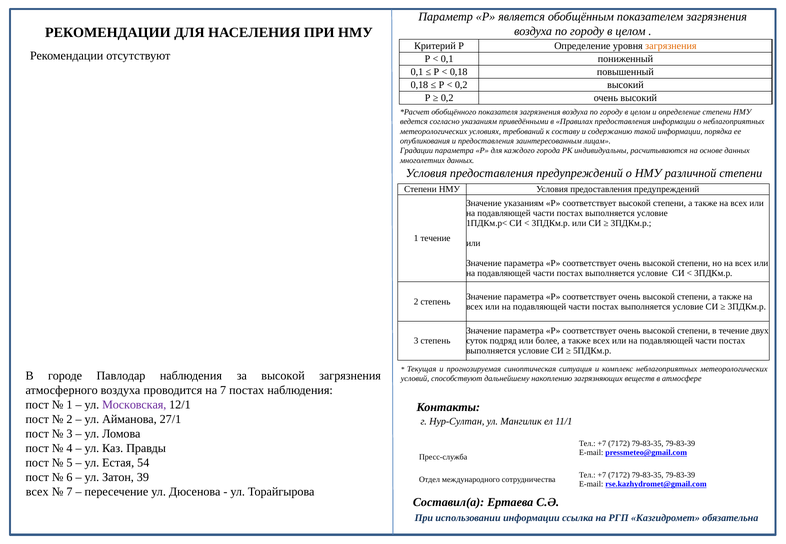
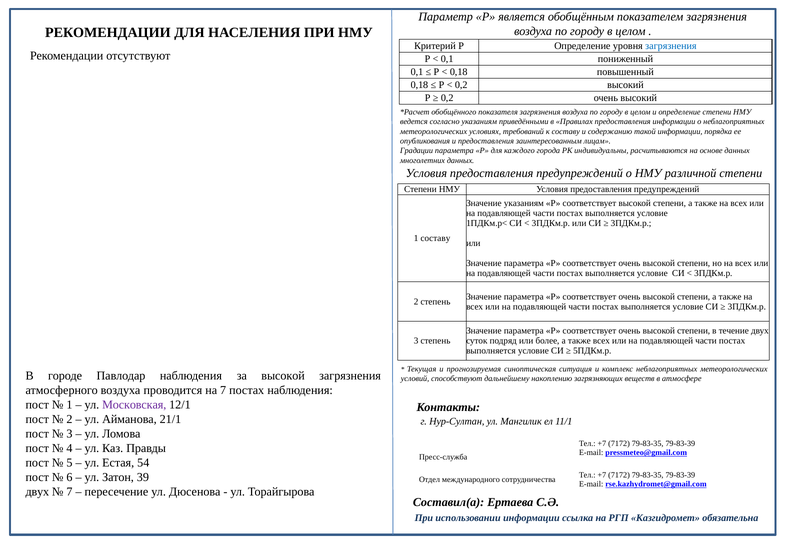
загрязнения colour: orange -> blue (671, 46)
1 течение: течение -> составу (435, 238)
27/1: 27/1 -> 21/1 (170, 419)
всех: всех -> двух (37, 492)
